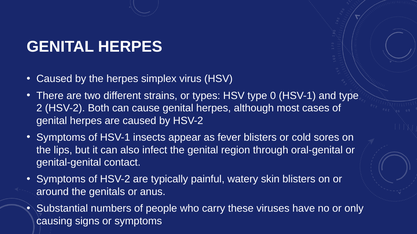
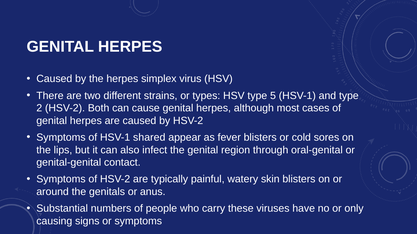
0: 0 -> 5 (273, 96)
insects: insects -> shared (149, 138)
